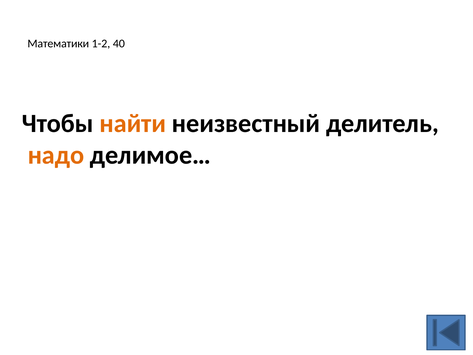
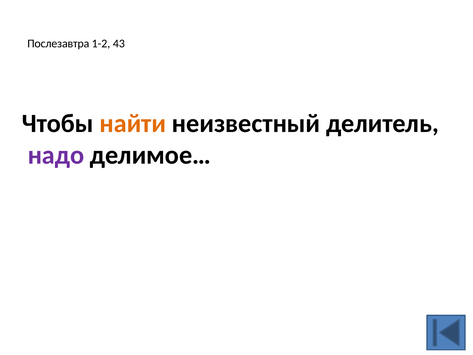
Математики: Математики -> Послезавтра (58, 43)
40: 40 -> 43 (119, 43)
надо colour: orange -> purple (56, 155)
